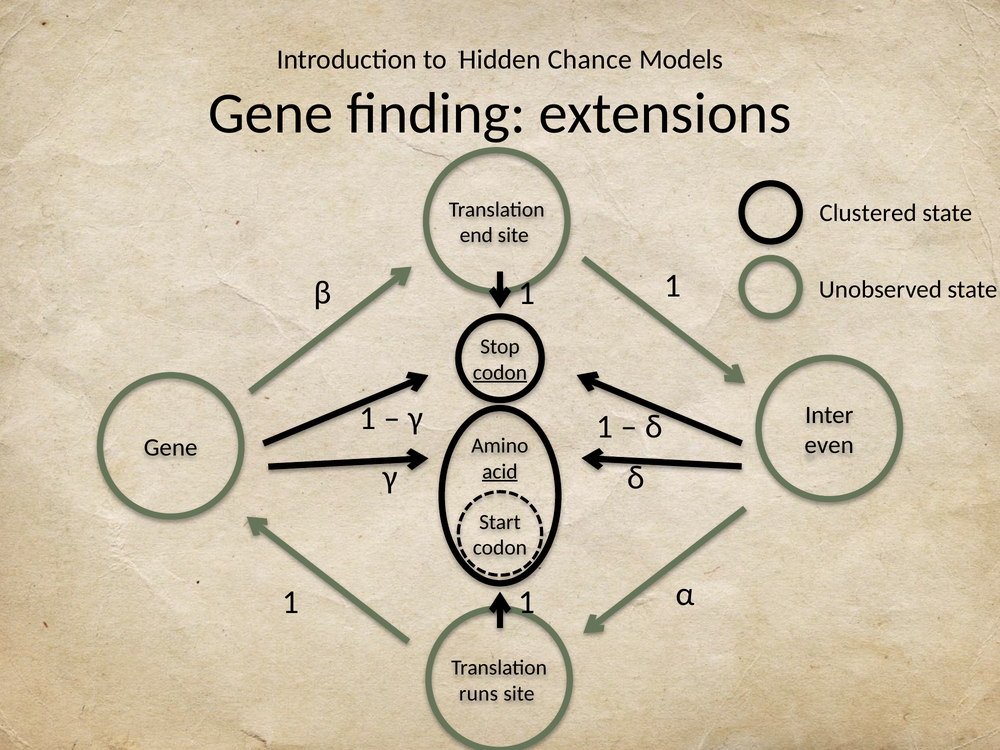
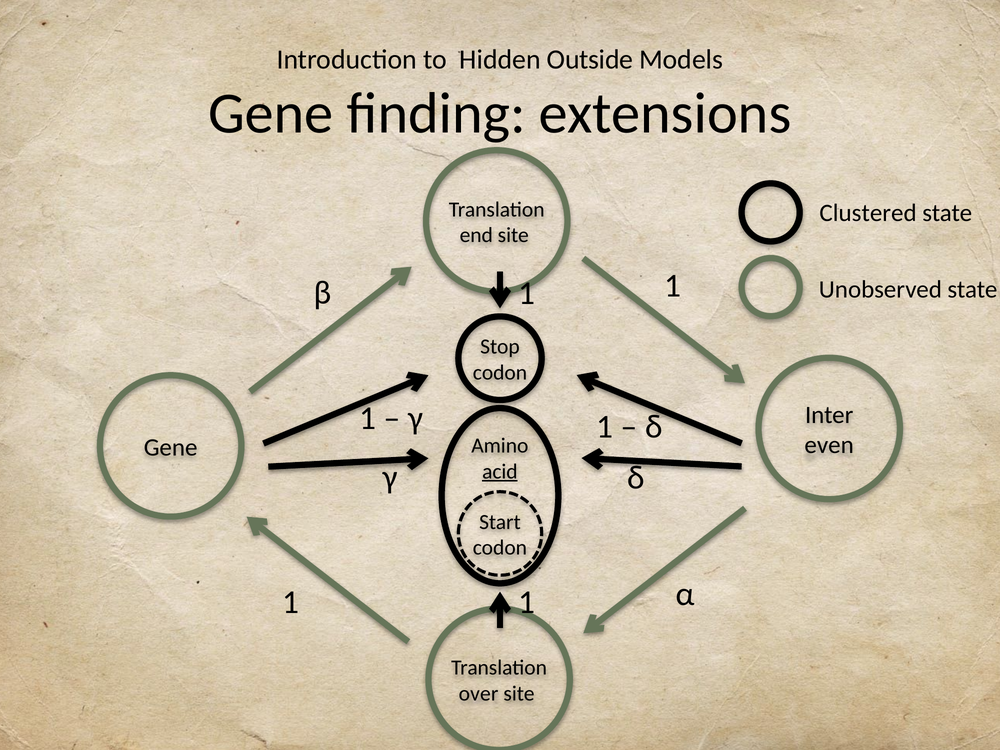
Chance: Chance -> Outside (590, 59)
codon underline: present -> none (500, 373)
runs: runs -> over (479, 694)
